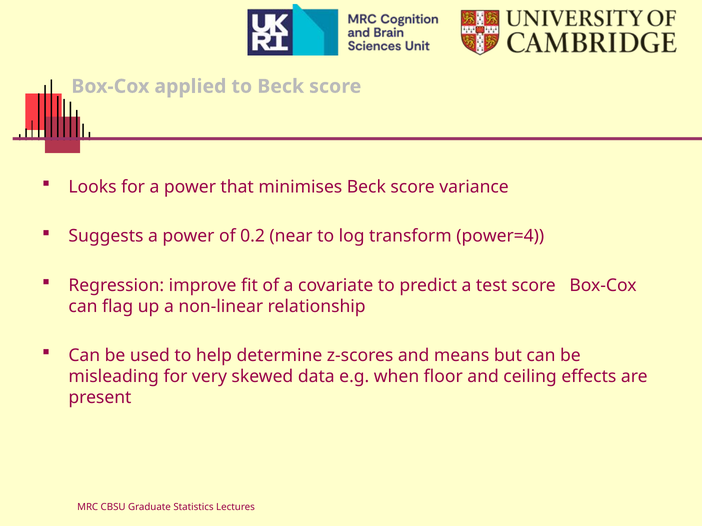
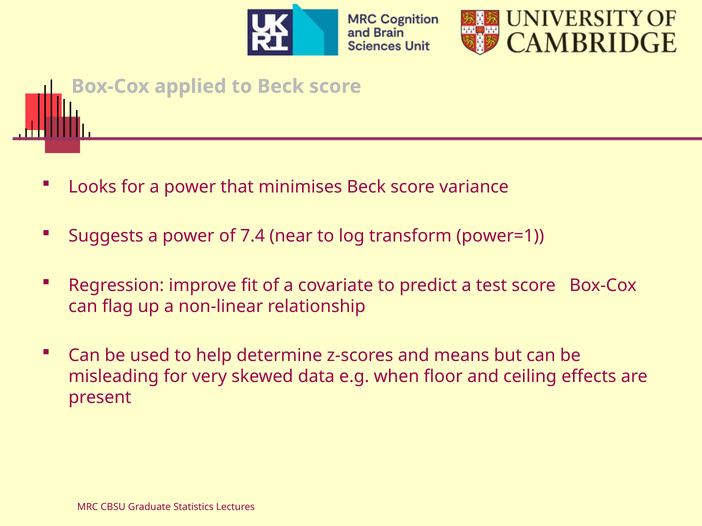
0.2: 0.2 -> 7.4 (253, 236)
power=4: power=4 -> power=1 (500, 236)
